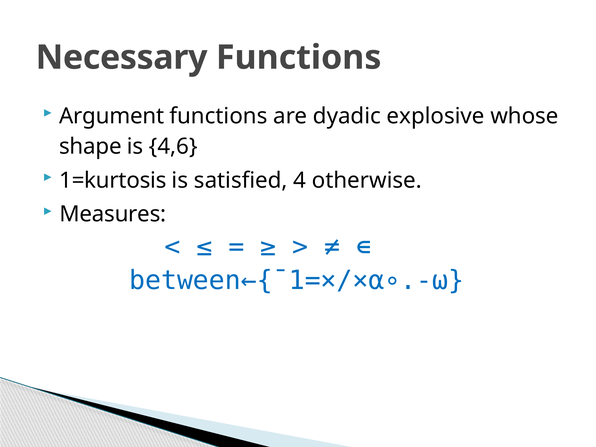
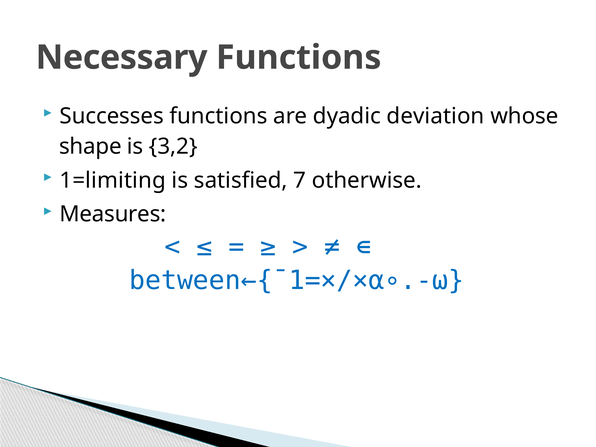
Argument: Argument -> Successes (112, 116)
explosive: explosive -> deviation (436, 116)
4,6: 4,6 -> 3,2 (173, 147)
1=kurtosis: 1=kurtosis -> 1=limiting (113, 180)
4: 4 -> 7 (300, 180)
